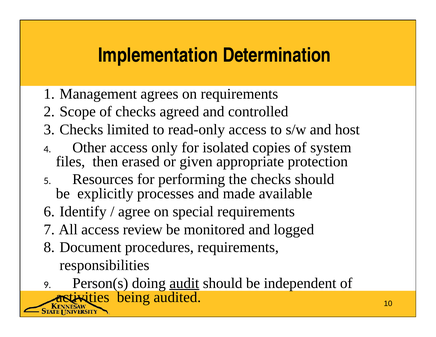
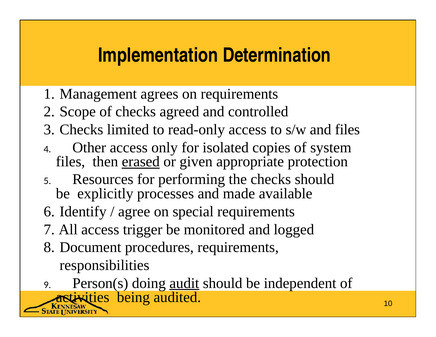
and host: host -> files (347, 129)
erased underline: none -> present (141, 162)
review: review -> trigger (143, 229)
